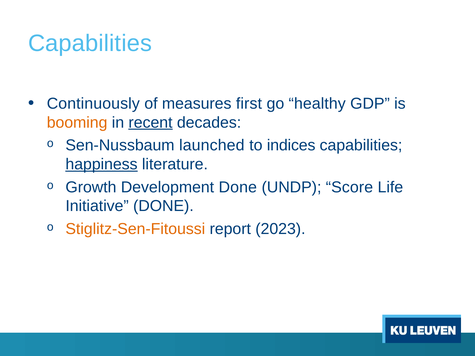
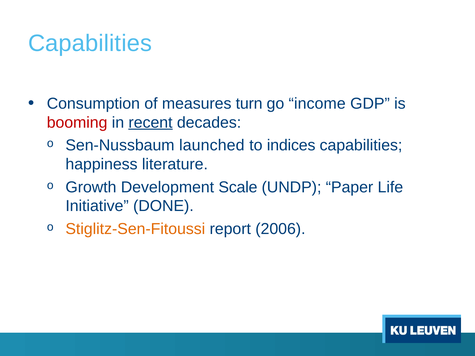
Continuously: Continuously -> Consumption (93, 104)
first: first -> turn (249, 104)
healthy: healthy -> income (317, 104)
booming colour: orange -> red (77, 123)
happiness underline: present -> none (102, 164)
Development Done: Done -> Scale (238, 187)
Score: Score -> Paper (350, 187)
2023: 2023 -> 2006 (280, 229)
